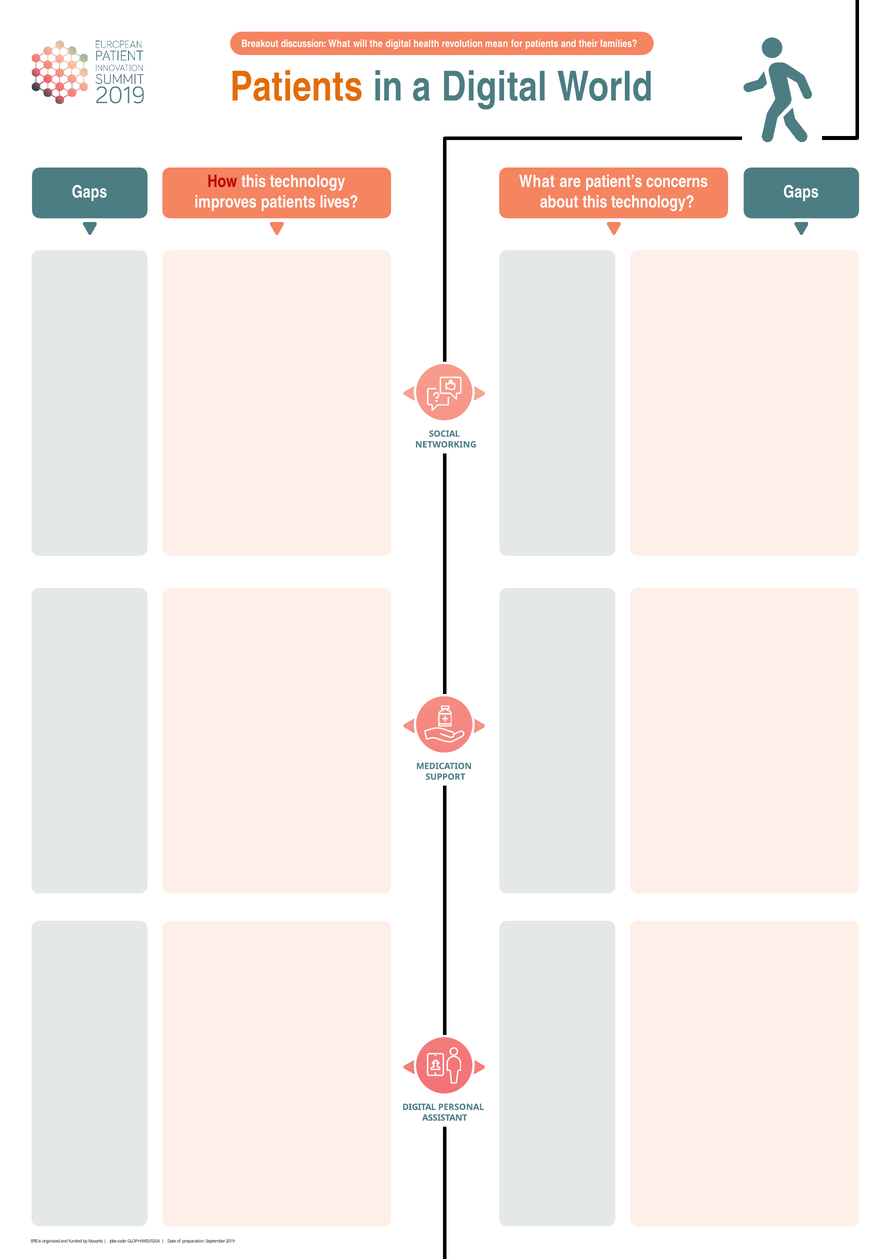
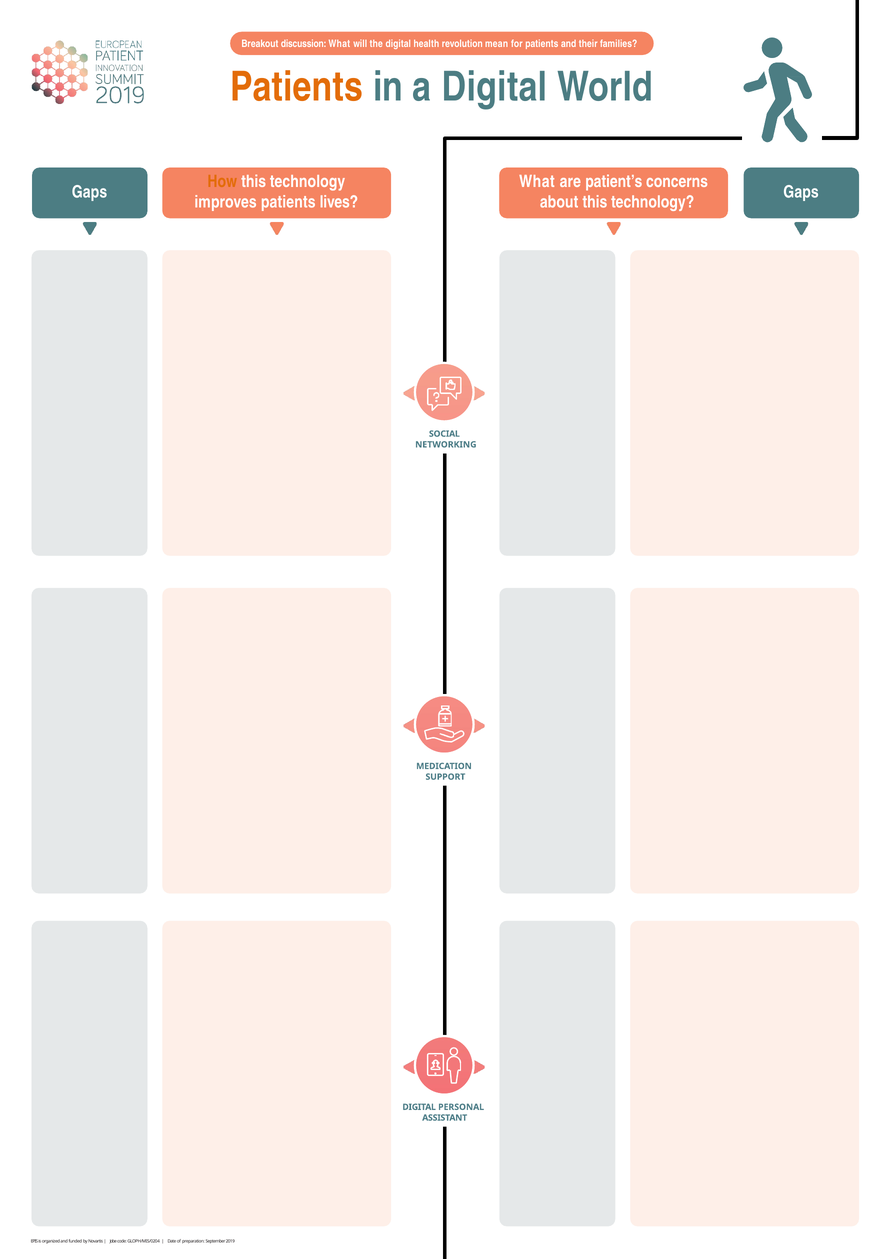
How colour: red -> orange (222, 182)
